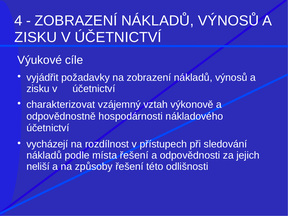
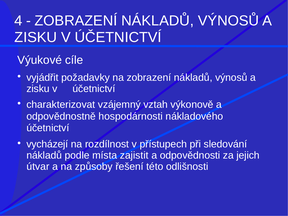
místa řešení: řešení -> zajistit (134, 155)
neliší: neliší -> útvar (38, 167)
